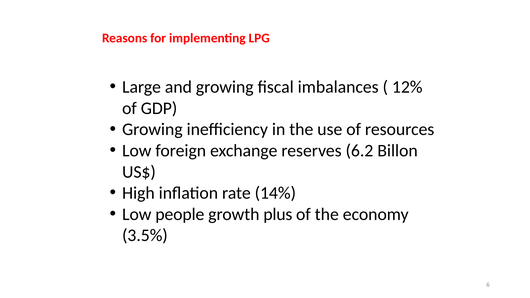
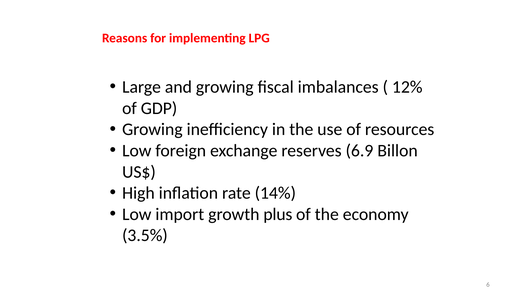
6.2: 6.2 -> 6.9 (359, 151)
people: people -> import (180, 214)
